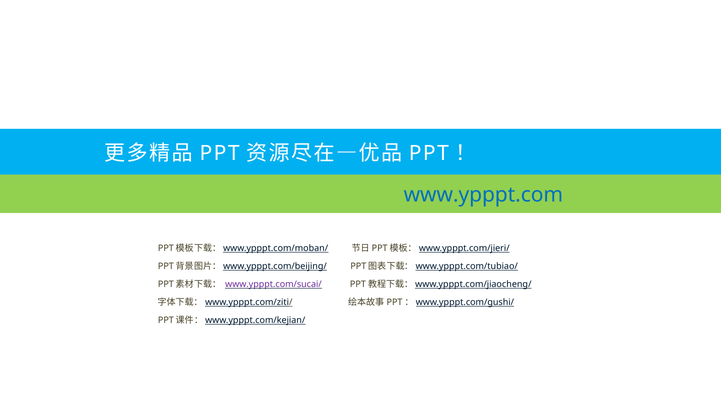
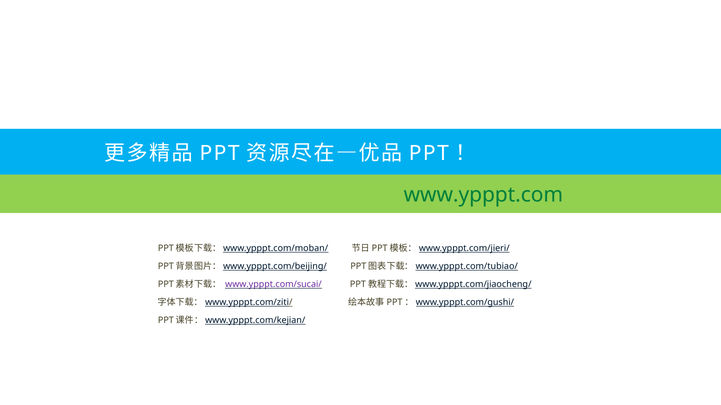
www.ypppt.com colour: blue -> green (483, 195)
